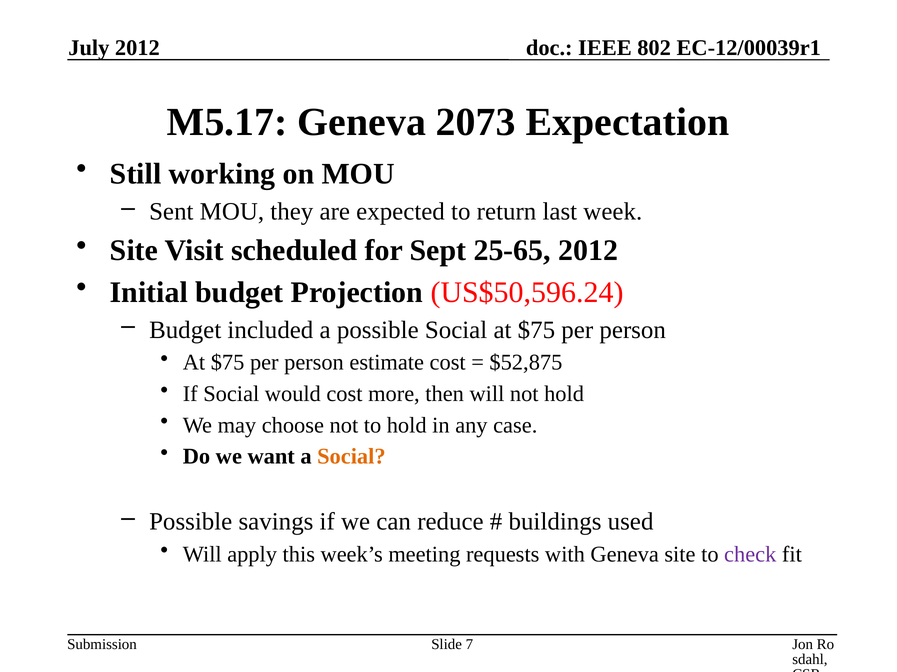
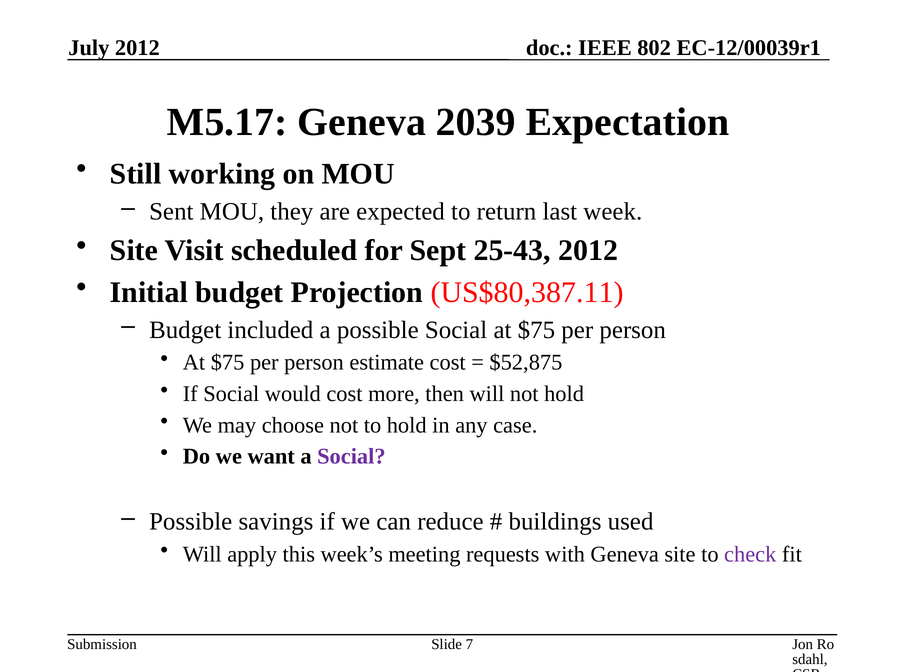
2073: 2073 -> 2039 (476, 122)
25-65: 25-65 -> 25-43 (512, 251)
US$50,596.24: US$50,596.24 -> US$80,387.11 (527, 293)
Social colour: orange -> purple (351, 457)
